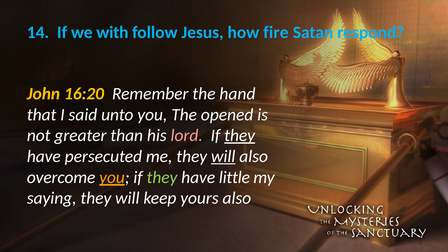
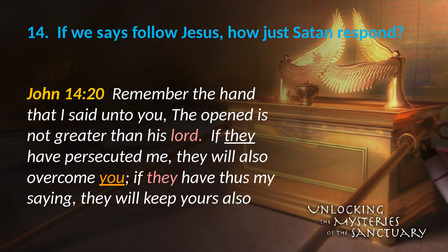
with: with -> says (112, 32)
fire: fire -> just (276, 32)
16:20: 16:20 -> 14:20 (84, 94)
will underline: present -> none (223, 156)
they colour: light green -> pink (162, 177)
little: little -> thus (234, 177)
